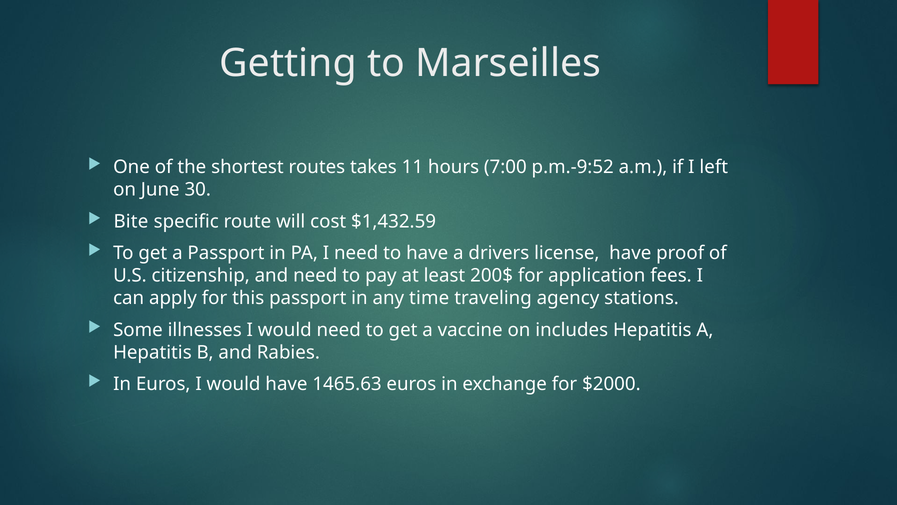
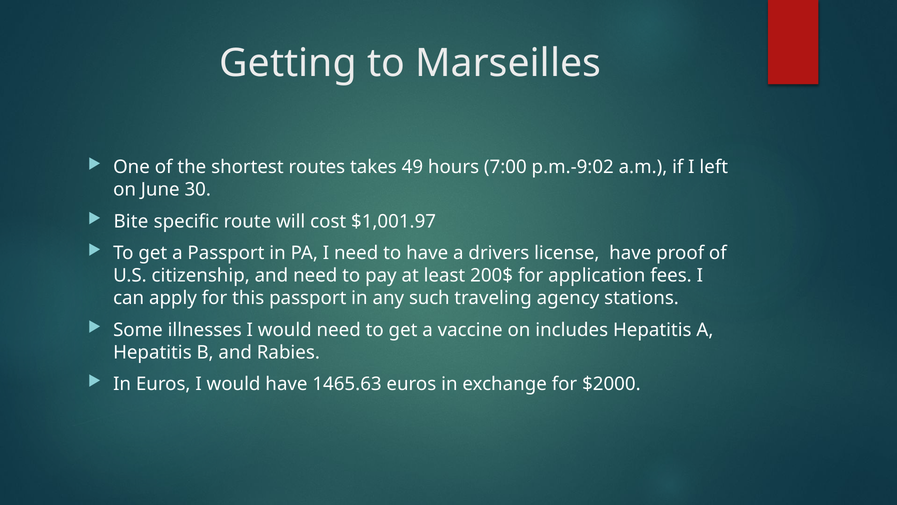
11: 11 -> 49 (412, 167)
p.m.-9:52: p.m.-9:52 -> p.m.-9:02 (573, 167)
$1,432.59: $1,432.59 -> $1,001.97 (394, 221)
time: time -> such (429, 298)
